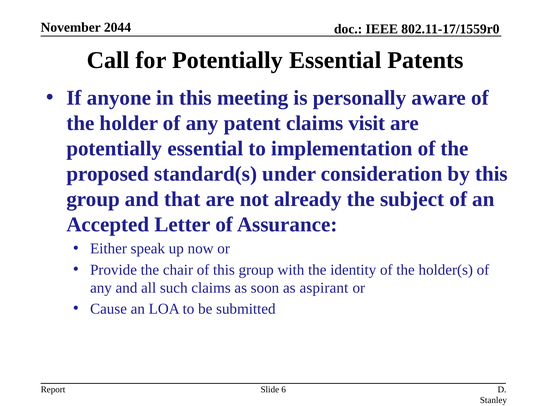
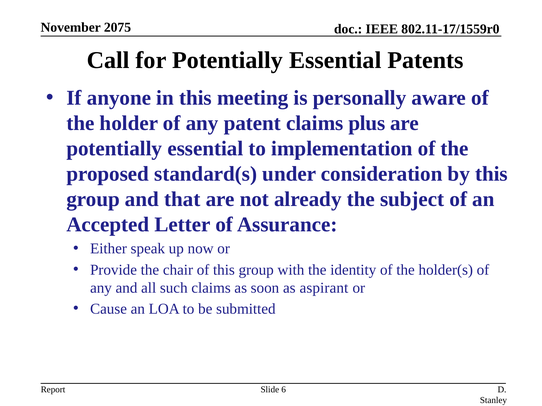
2044: 2044 -> 2075 (117, 27)
visit: visit -> plus (367, 123)
